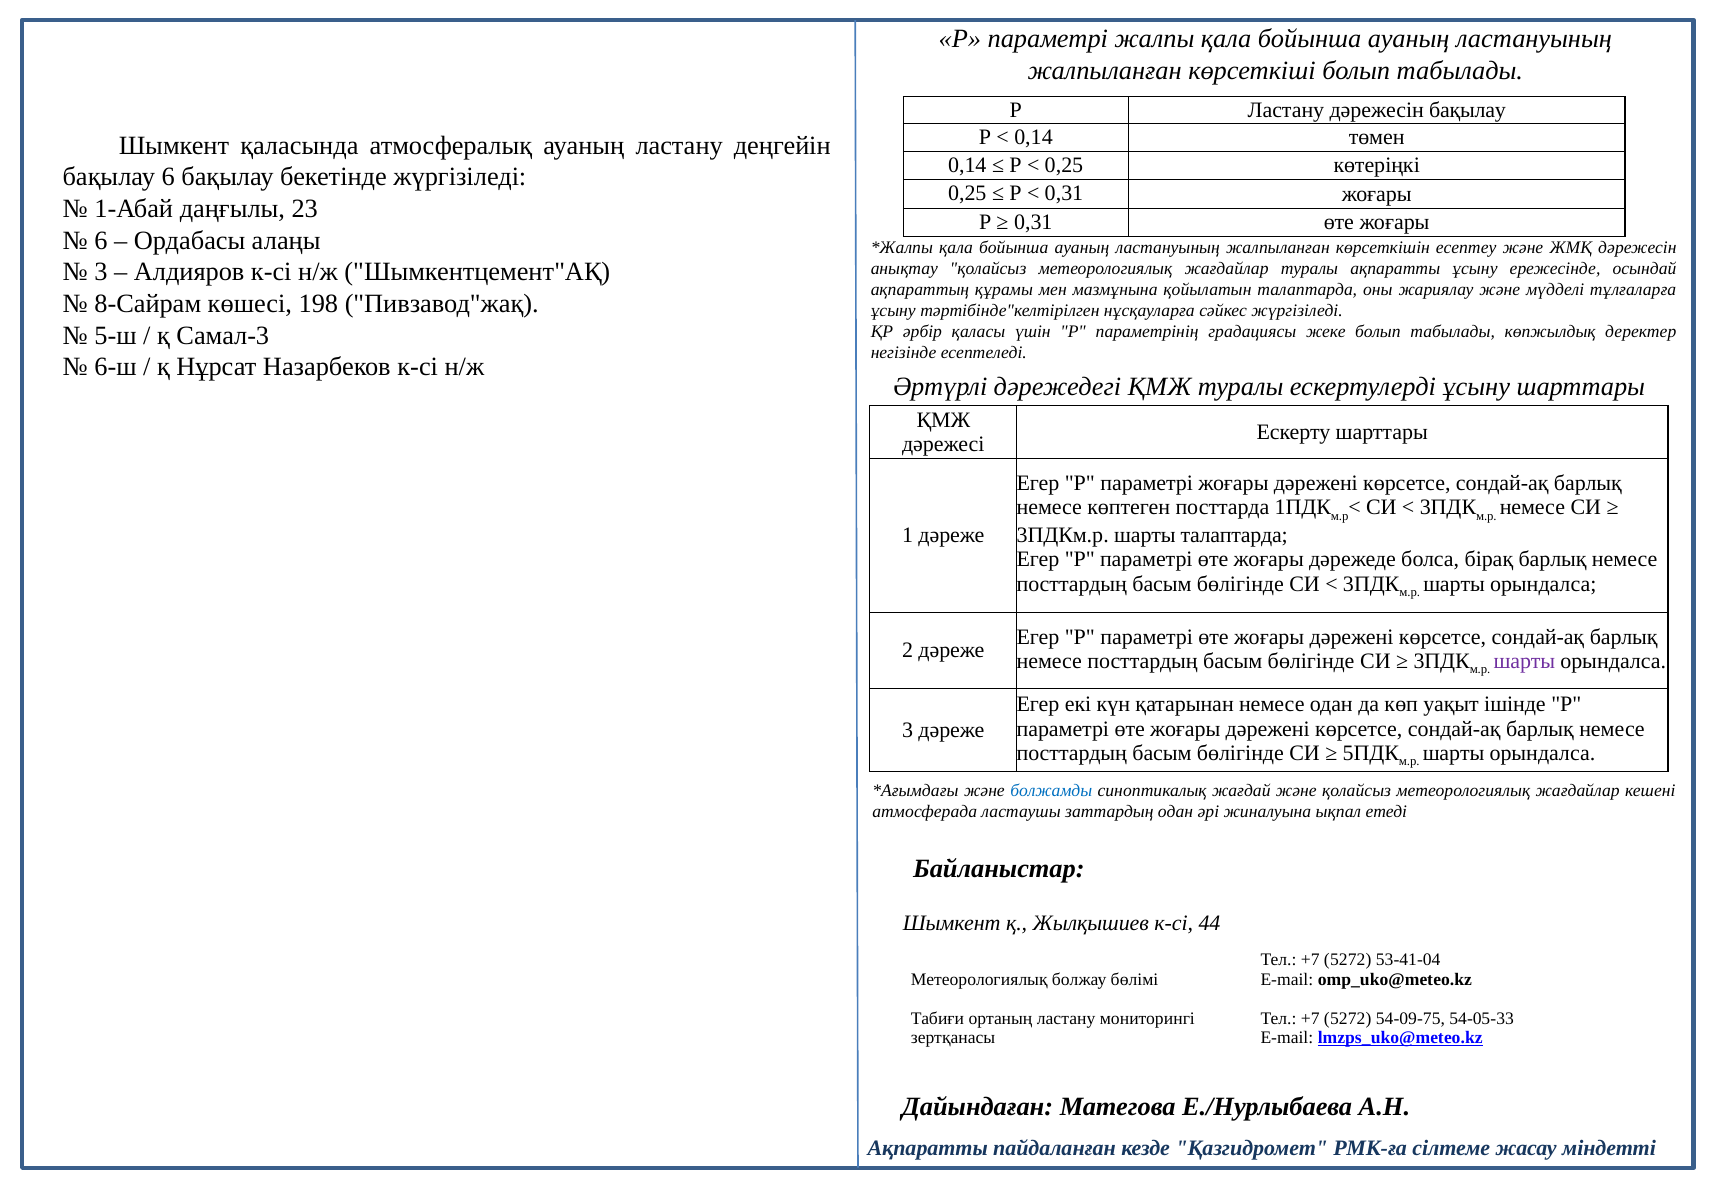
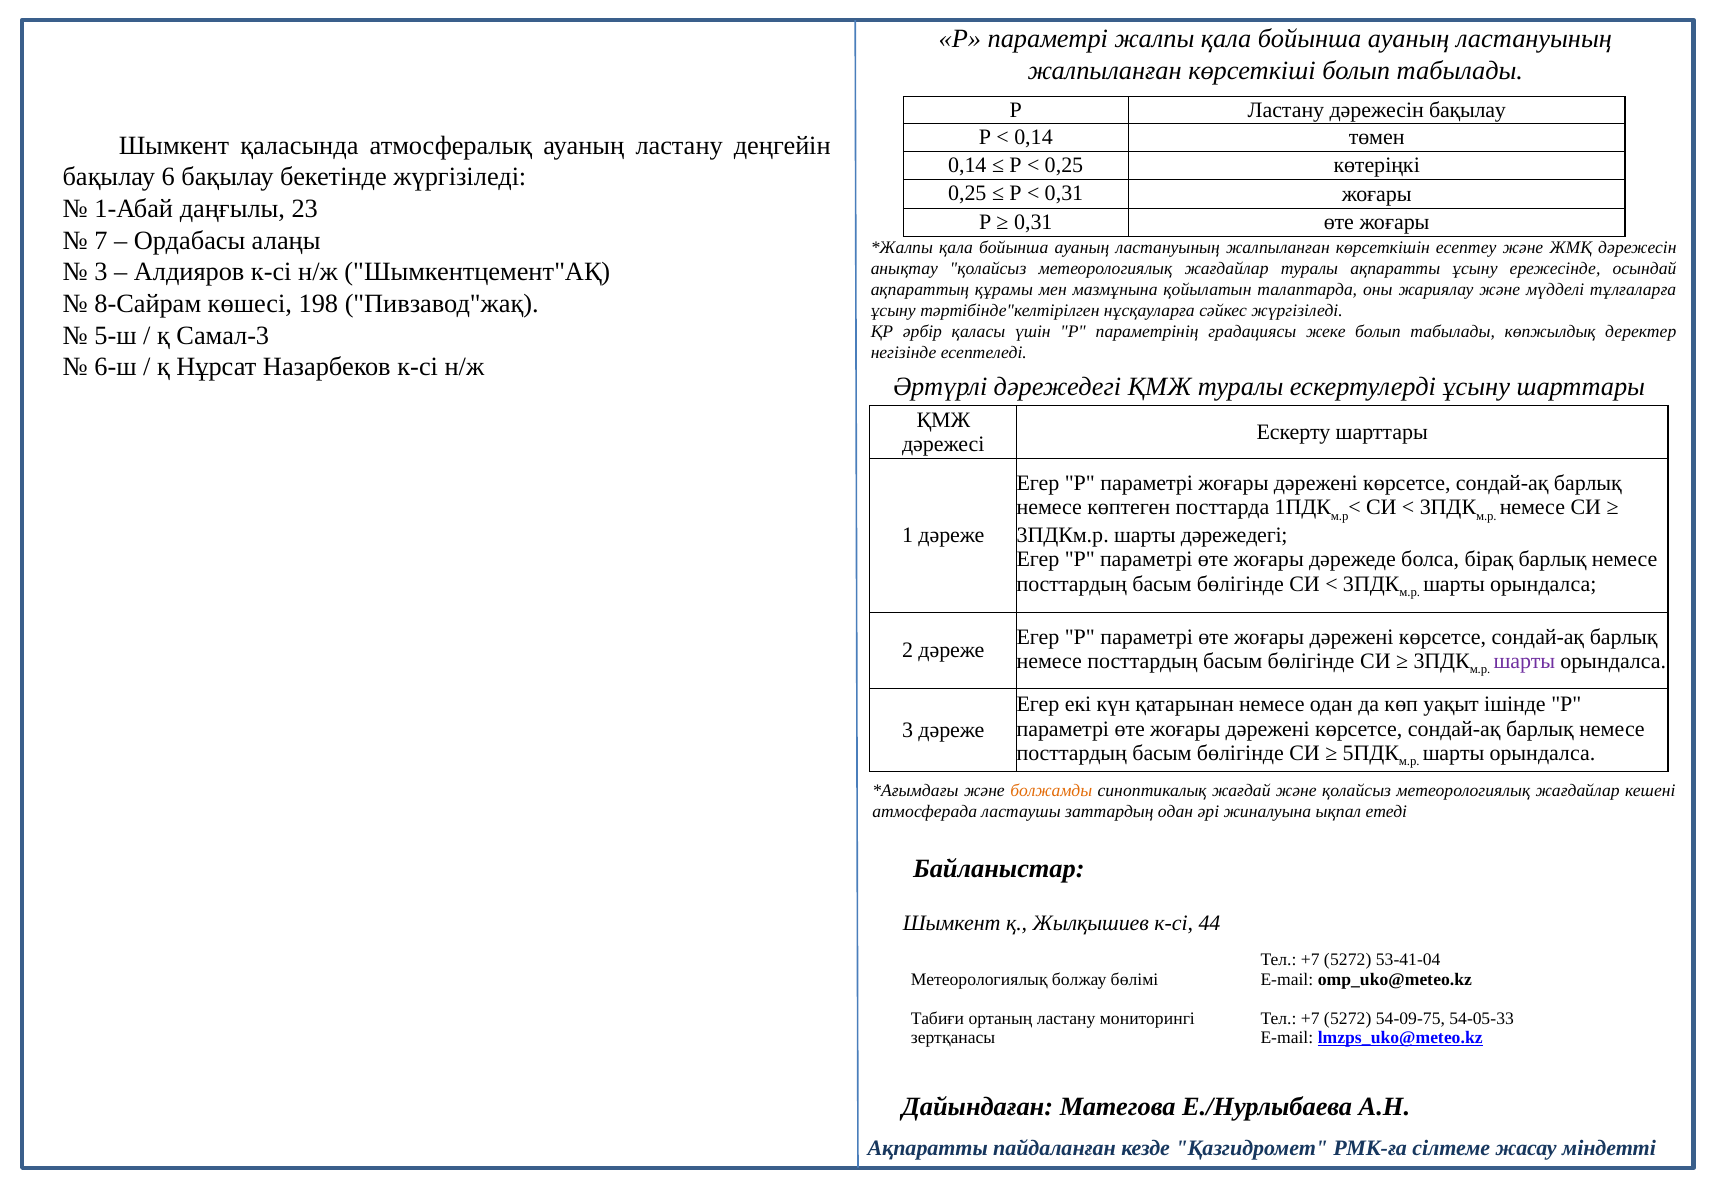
6: 6 -> 7 (101, 240)
шарты талаптарда: талаптарда -> дәрежедегі (1234, 535)
болжамды colour: blue -> orange (1051, 790)
